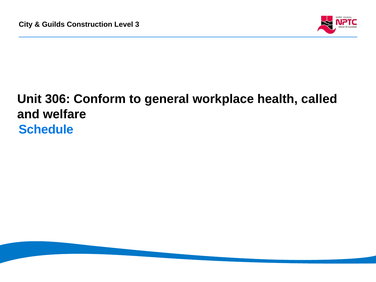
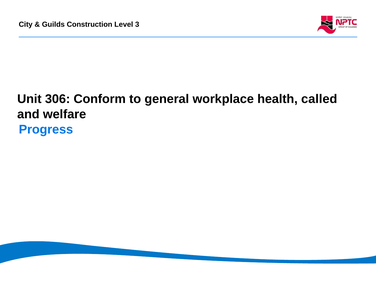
Schedule: Schedule -> Progress (46, 129)
